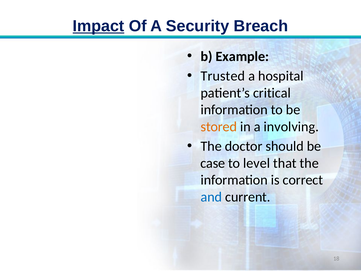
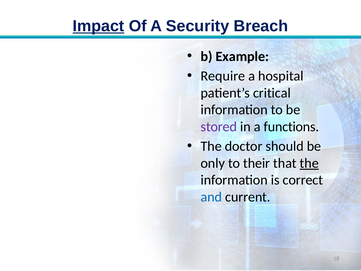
Trusted: Trusted -> Require (223, 76)
stored colour: orange -> purple (219, 127)
involving: involving -> functions (291, 127)
case: case -> only (213, 163)
level: level -> their (257, 163)
the underline: none -> present (309, 163)
